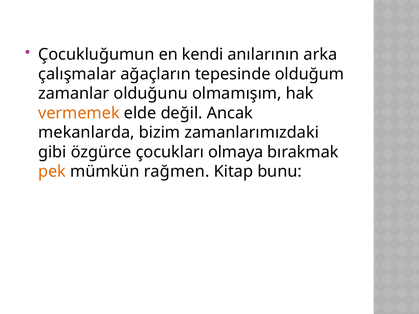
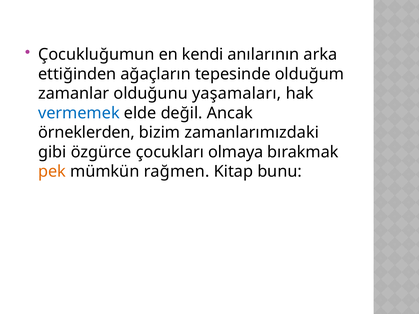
çalışmalar: çalışmalar -> ettiğinden (77, 74)
olmamışım: olmamışım -> yaşamaları (237, 94)
vermemek colour: orange -> blue (79, 113)
mekanlarda: mekanlarda -> örneklerden (87, 133)
